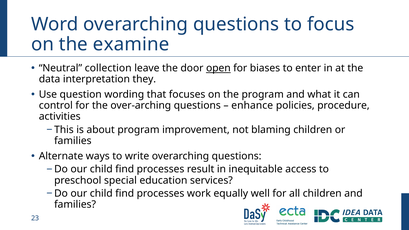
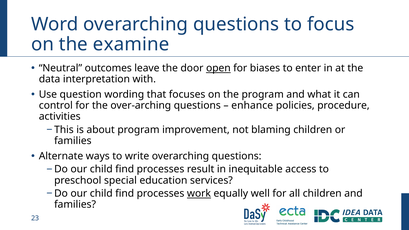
collection: collection -> outcomes (108, 68)
they: they -> with (144, 79)
work underline: none -> present (199, 194)
